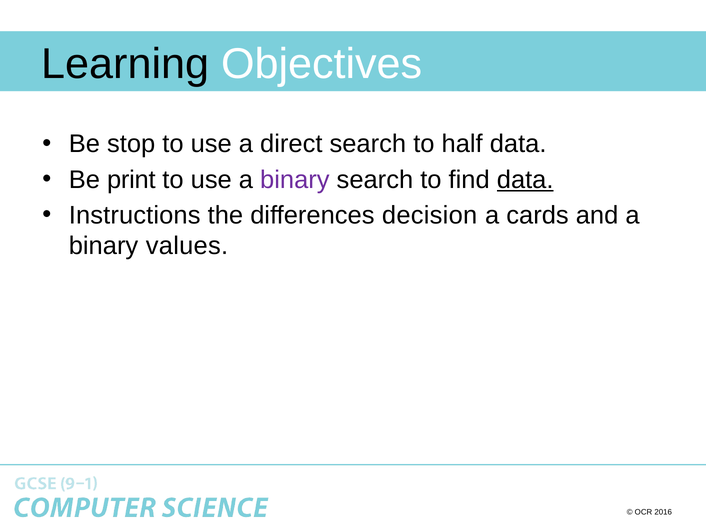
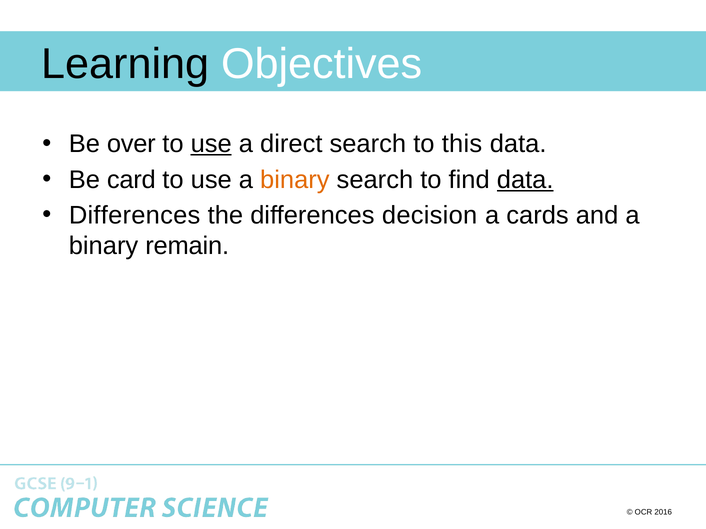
stop: stop -> over (131, 144)
use underline: none -> present (211, 144)
half: half -> this (462, 144)
print: print -> card (131, 180)
binary colour: purple -> orange (295, 180)
Instructions: Instructions -> Differences (135, 215)
values: values -> remain (187, 246)
